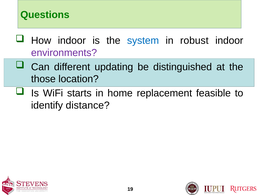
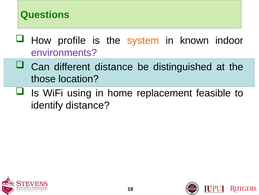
How indoor: indoor -> profile (72, 40)
system colour: blue -> orange (143, 40)
robust: robust -> known (194, 40)
different updating: updating -> distance (114, 67)
starts: starts -> using (79, 93)
